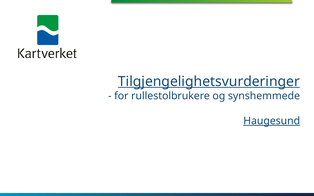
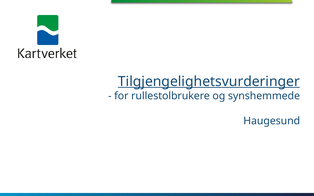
Haugesund underline: present -> none (272, 121)
